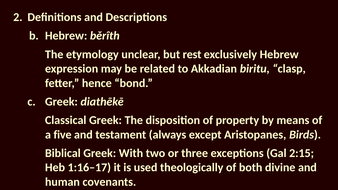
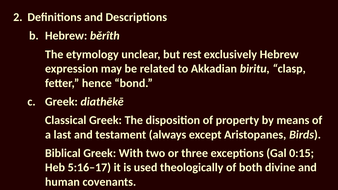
five: five -> last (62, 135)
2:15: 2:15 -> 0:15 (302, 153)
1:16–17: 1:16–17 -> 5:16–17 (89, 168)
